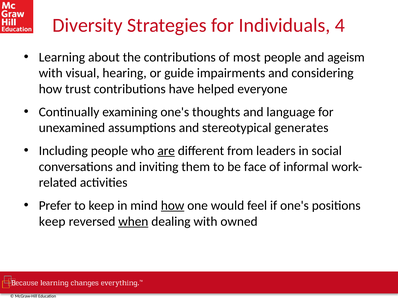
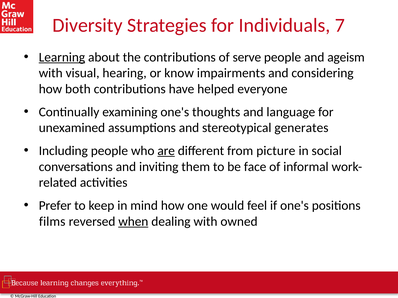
4: 4 -> 7 (340, 25)
Learning underline: none -> present (62, 57)
most: most -> serve (247, 57)
guide: guide -> know (179, 73)
trust: trust -> both (78, 89)
leaders: leaders -> picture (276, 151)
how underline: present -> none (173, 206)
keep: keep -> films (52, 222)
